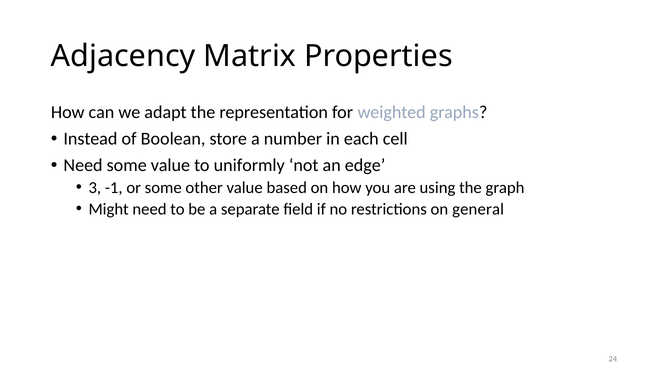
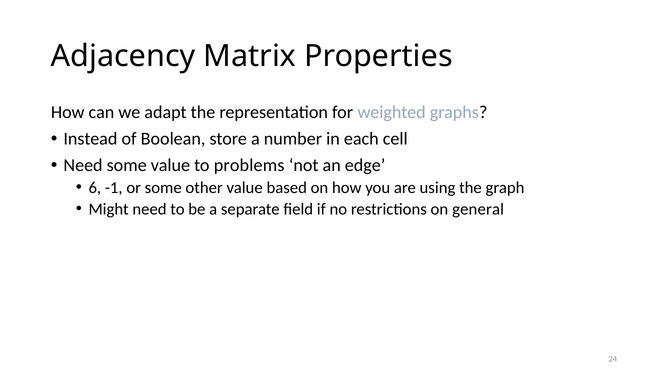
uniformly: uniformly -> problems (249, 165)
3: 3 -> 6 (95, 187)
